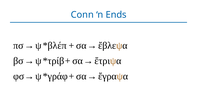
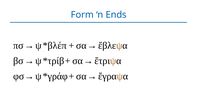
Conn: Conn -> Form (82, 15)
